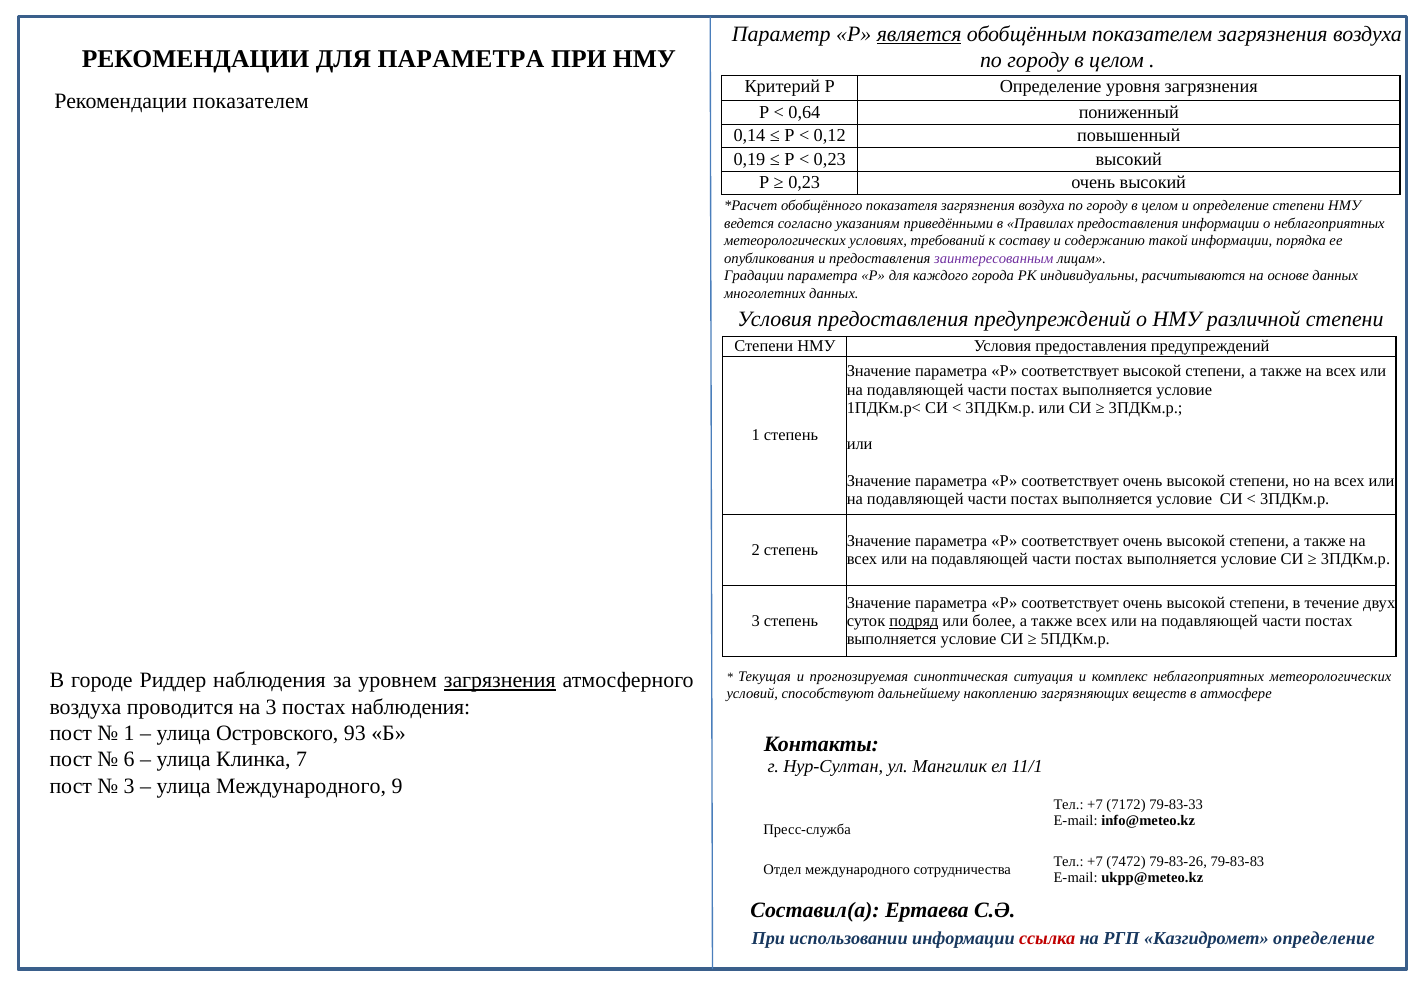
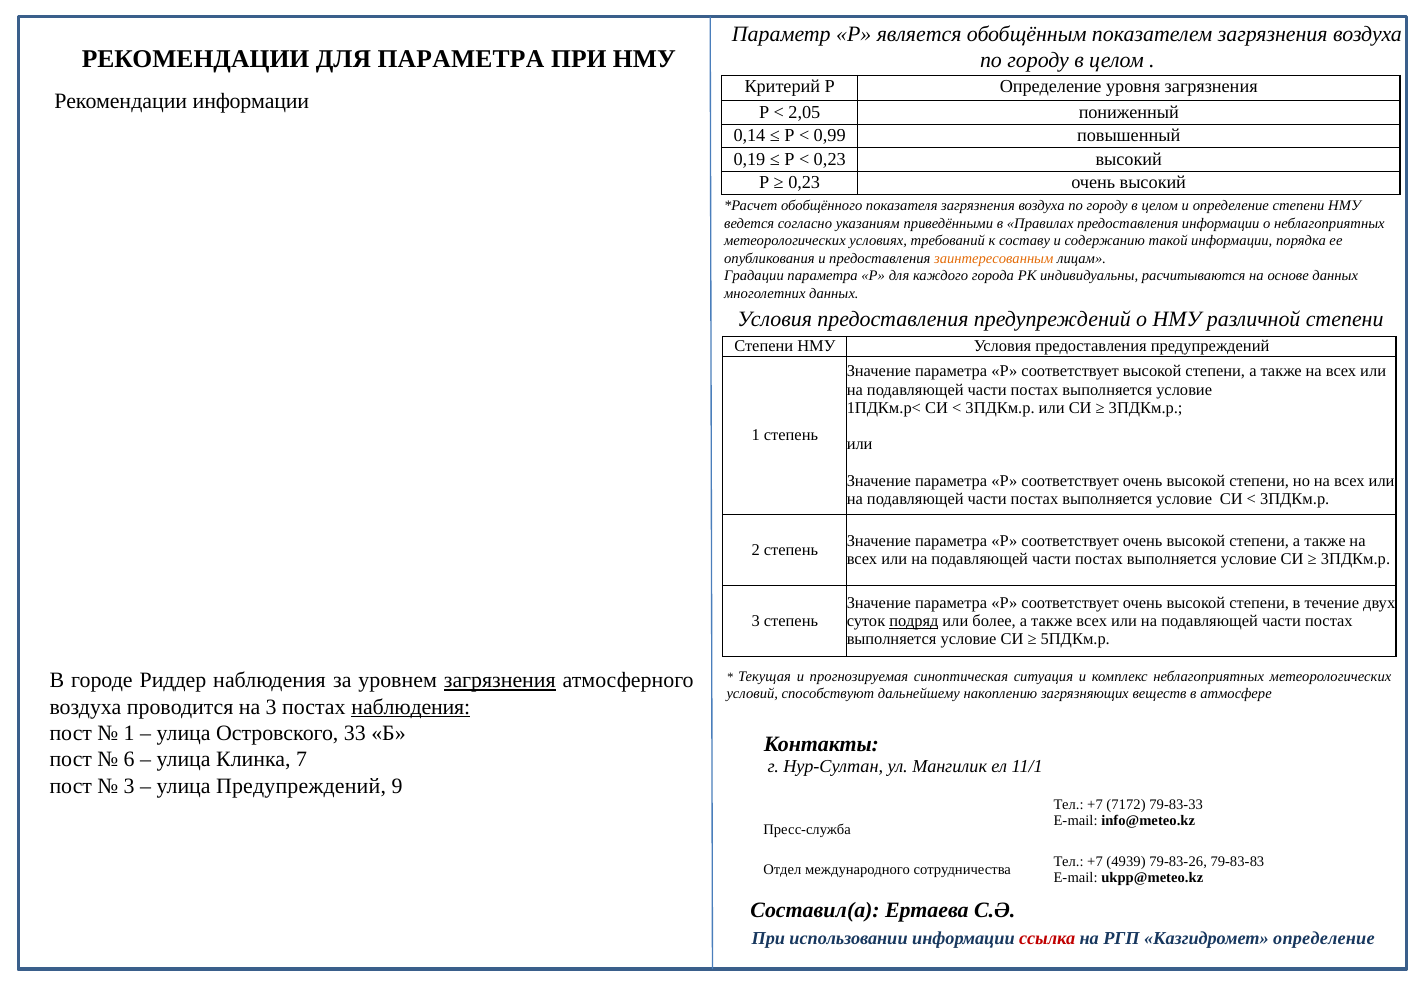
является underline: present -> none (919, 34)
Рекомендации показателем: показателем -> информации (251, 101)
0,64: 0,64 -> 2,05 (804, 112)
0,12: 0,12 -> 0,99 (830, 136)
заинтересованным colour: purple -> orange (994, 258)
наблюдения underline: none -> present (411, 707)
93: 93 -> 33 (355, 734)
улица Международного: Международного -> Предупреждений (301, 786)
7472: 7472 -> 4939 (1126, 862)
